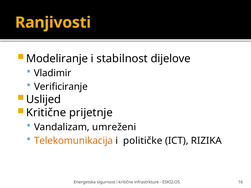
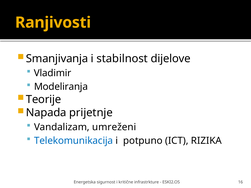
Modeliranje: Modeliranje -> Smanjivanja (57, 59)
Verificiranje: Verificiranje -> Modeliranja (61, 87)
Uslijed: Uslijed -> Teorije (44, 99)
Kritične: Kritične -> Napada (46, 113)
Telekomunikacija colour: orange -> blue (74, 141)
političke: političke -> potpuno (143, 141)
